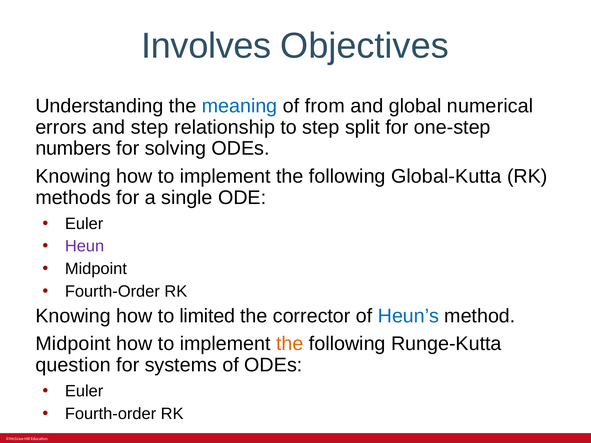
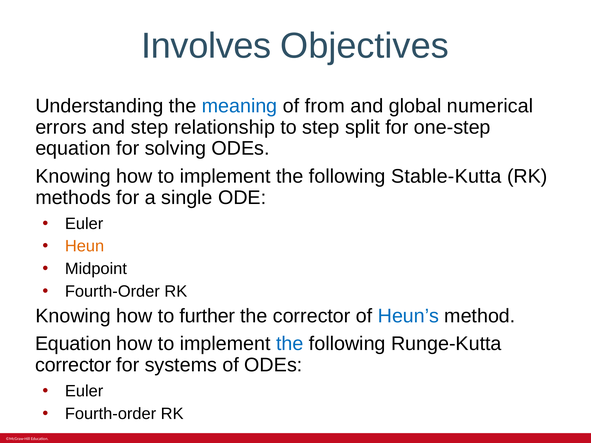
numbers: numbers -> equation (73, 149)
Global-Kutta: Global-Kutta -> Stable-Kutta (446, 176)
Heun colour: purple -> orange (85, 246)
limited: limited -> further (207, 316)
Midpoint: Midpoint -> Equation (73, 344)
the colour: orange -> blue (290, 344)
question: question -> corrector (73, 365)
